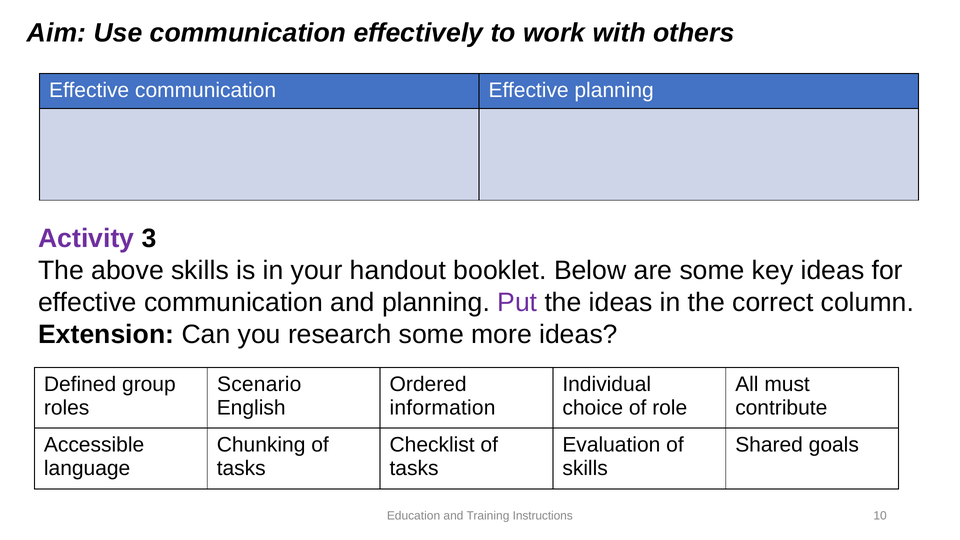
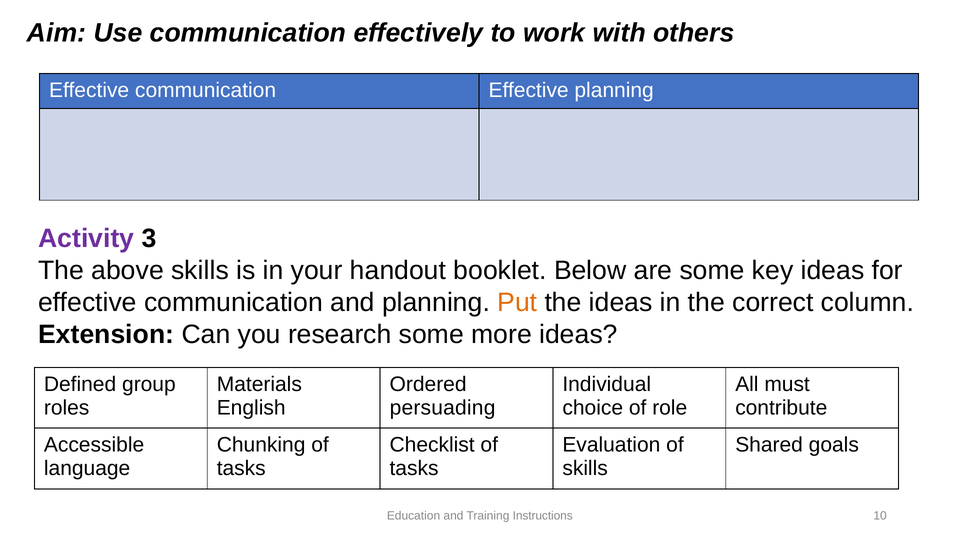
Put colour: purple -> orange (517, 302)
Scenario: Scenario -> Materials (259, 384)
information: information -> persuading (443, 408)
